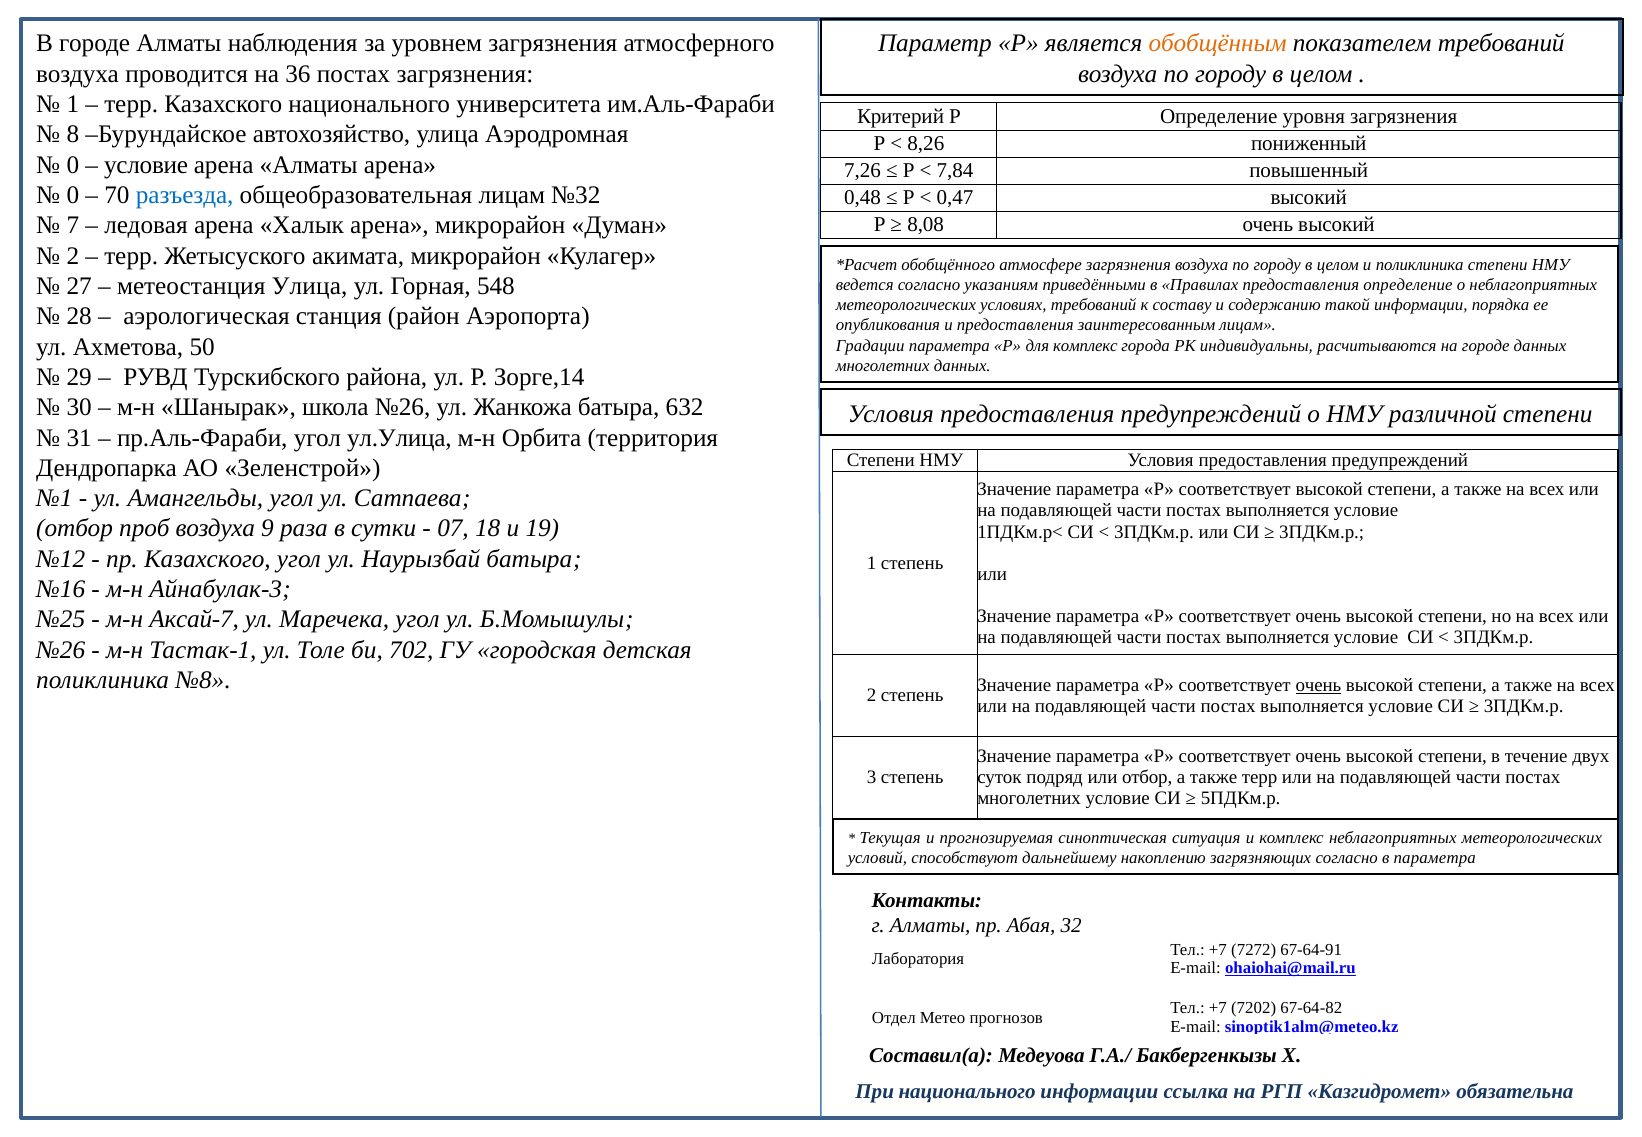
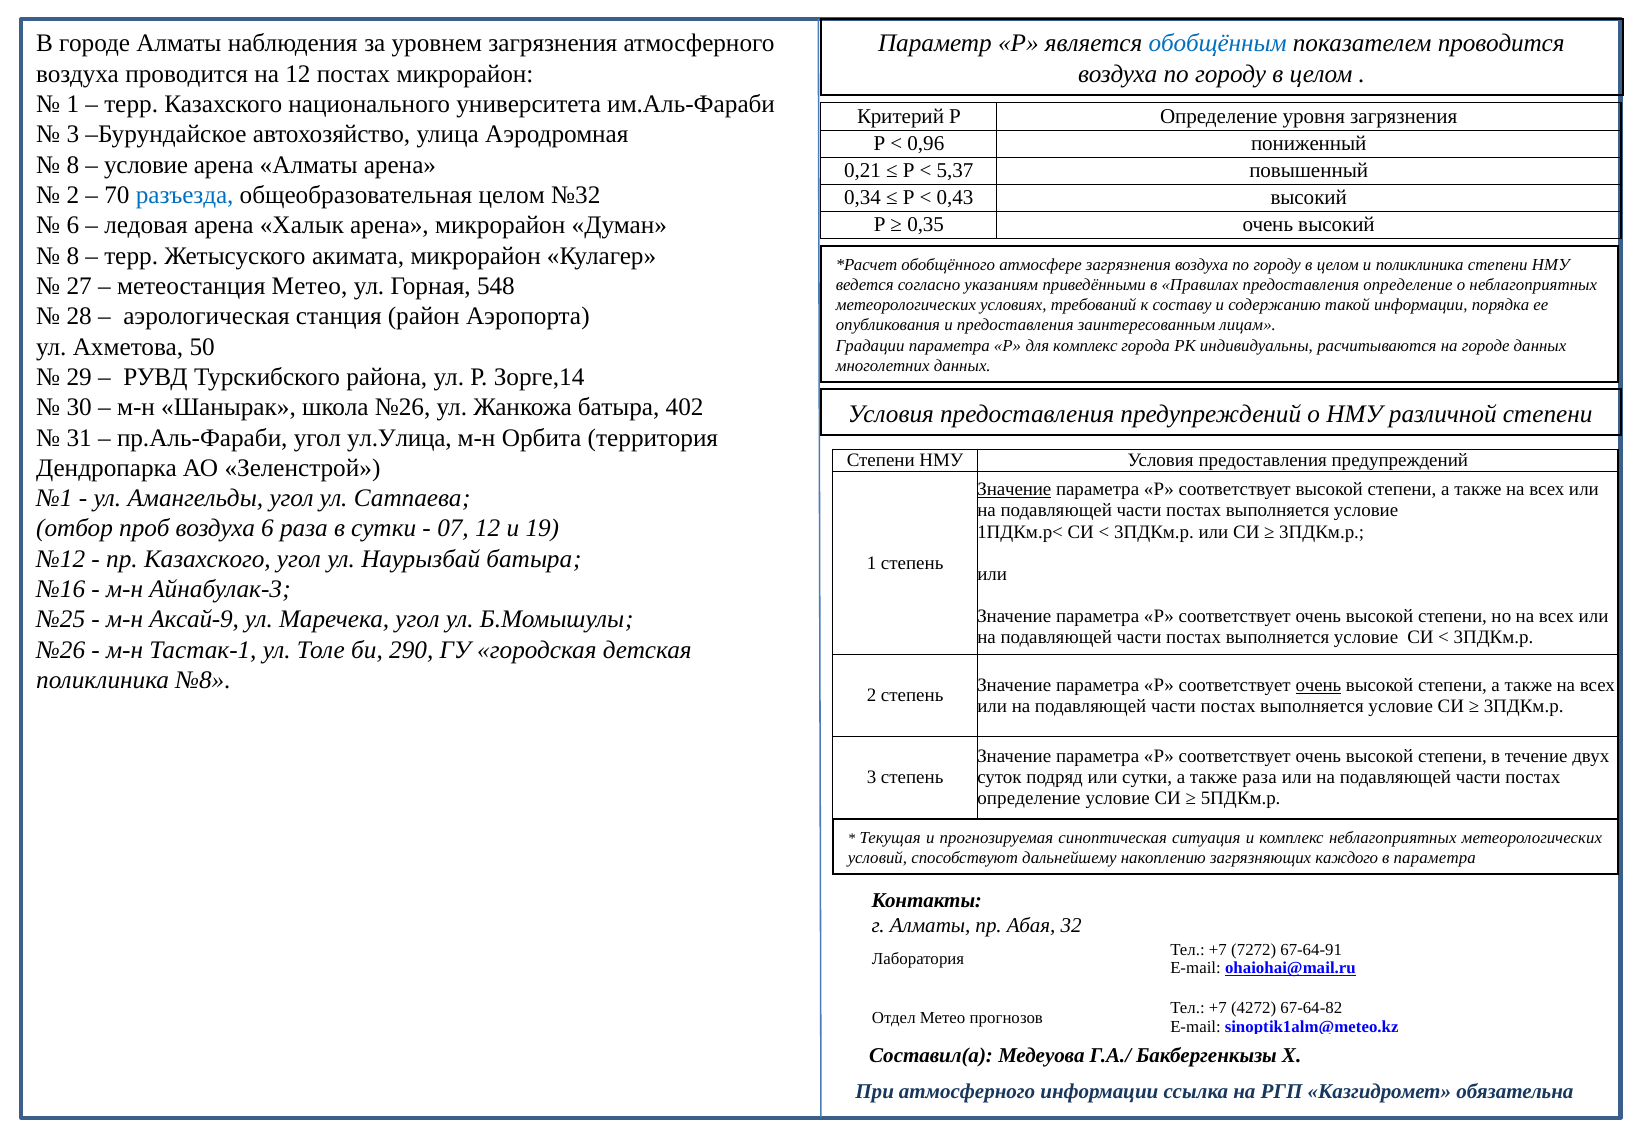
обобщённым colour: orange -> blue (1218, 44)
показателем требований: требований -> проводится (1501, 44)
на 36: 36 -> 12 (298, 74)
постах загрязнения: загрязнения -> микрорайон (465, 74)
8: 8 -> 3 (73, 134)
8,26: 8,26 -> 0,96 (926, 143)
0: 0 -> 8 (73, 165)
7,26: 7,26 -> 0,21 (863, 170)
7,84: 7,84 -> 5,37 (955, 170)
0: 0 -> 2 (73, 195)
общеобразовательная лицам: лицам -> целом (512, 195)
0,48: 0,48 -> 0,34 (863, 197)
0,47: 0,47 -> 0,43 (955, 197)
7: 7 -> 6 (73, 225)
8,08: 8,08 -> 0,35 (926, 225)
2: 2 -> 8 (73, 256)
метеостанция Улица: Улица -> Метео (310, 286)
632: 632 -> 402 (685, 407)
Значение underline: none -> present (1014, 490)
воздуха 9: 9 -> 6 (268, 529)
07 18: 18 -> 12 (488, 529)
Аксай-7: Аксай-7 -> Аксай-9 (194, 619)
702: 702 -> 290 (411, 650)
или отбор: отбор -> сутки (1147, 778)
также терр: терр -> раза (1260, 778)
многолетних: многолетних -> определение (1029, 799)
загрязняющих согласно: согласно -> каждого (1347, 858)
7202: 7202 -> 4272 (1254, 1008)
При национального: национального -> атмосферного (967, 1091)
